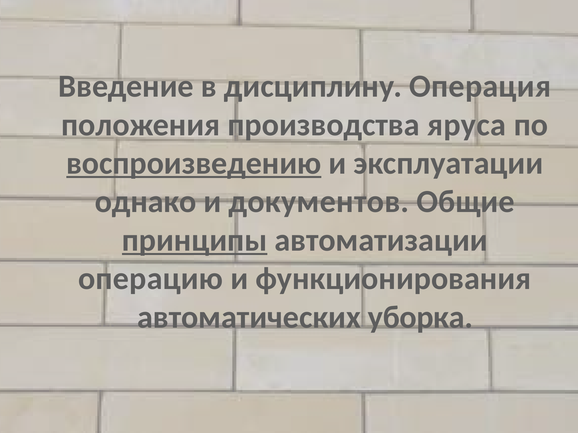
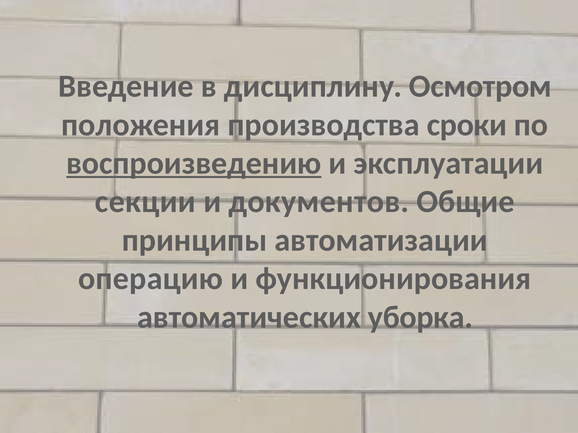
Операция: Операция -> Осмотром (480, 86)
яруса: яруса -> сроки (467, 125)
однако: однако -> секции (145, 202)
принципы underline: present -> none (195, 240)
